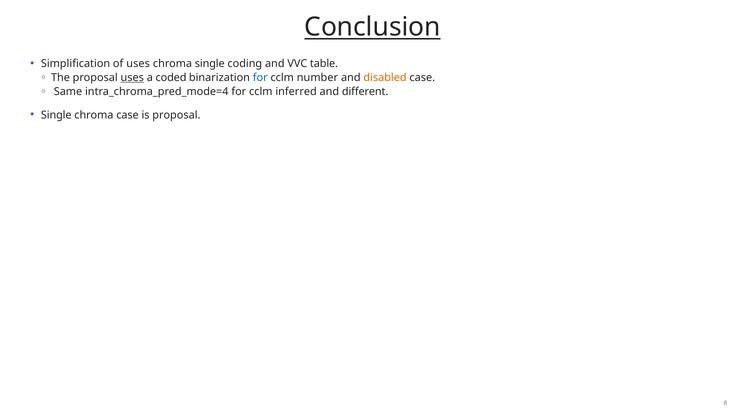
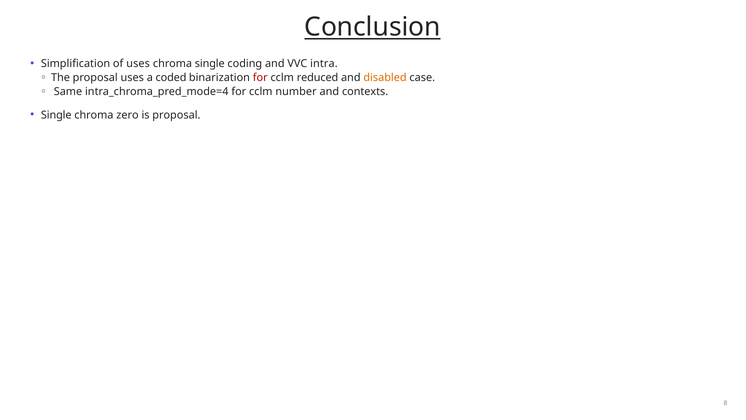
table: table -> intra (324, 64)
uses underline: present -> none (132, 78)
for colour: blue -> red (260, 78)
number: number -> reduced (318, 78)
inferred: inferred -> number (296, 92)
different: different -> contexts (365, 92)
chroma case: case -> zero (127, 115)
